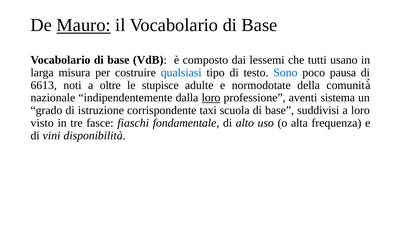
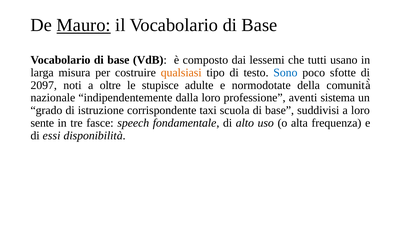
qualsiasi colour: blue -> orange (181, 73)
pausa: pausa -> sfotte (343, 73)
6613: 6613 -> 2097 (44, 85)
loro underline: present -> none (211, 98)
visto: visto -> sente (42, 123)
fiaschi: fiaschi -> speech (133, 123)
vini: vini -> essi (52, 136)
